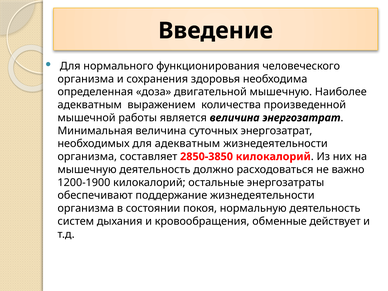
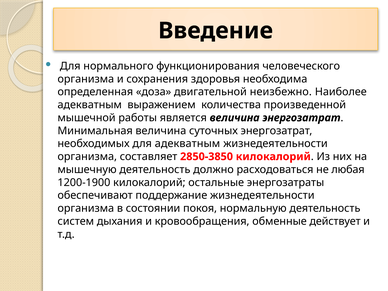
двигательной мышечную: мышечную -> неизбежно (281, 92)
важно: важно -> любая (348, 170)
